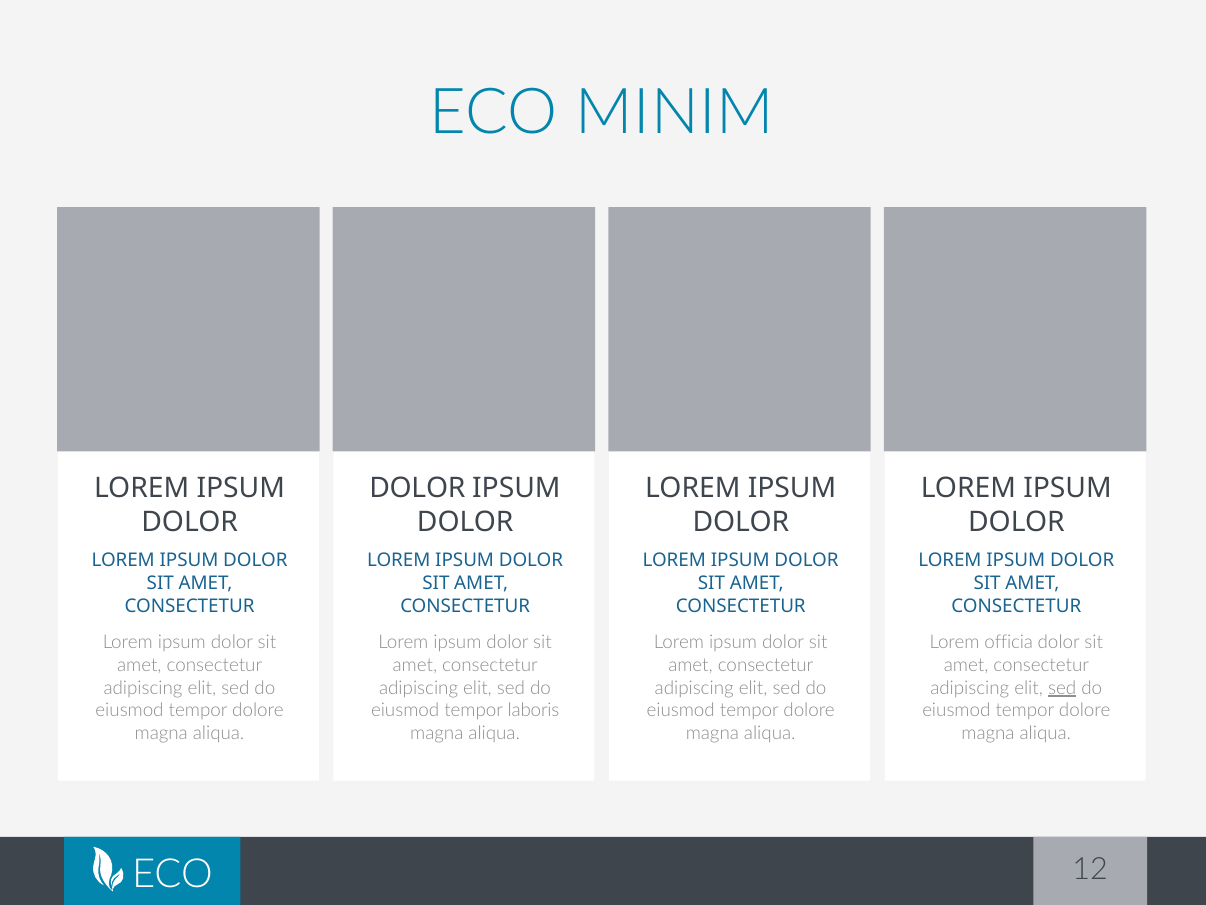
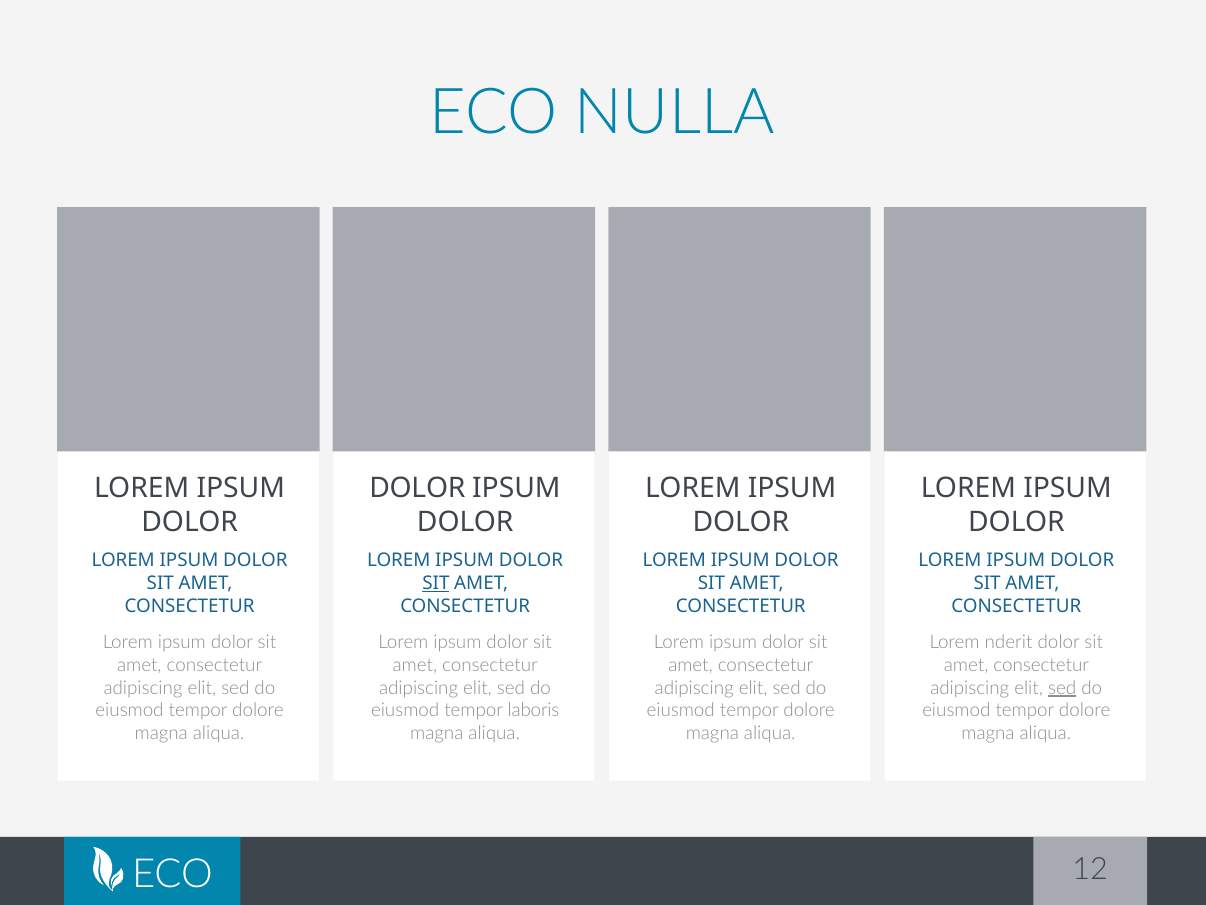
MINIM: MINIM -> NULLA (675, 113)
SIT underline: none -> present (436, 583)
officia: officia -> nderit (1009, 642)
